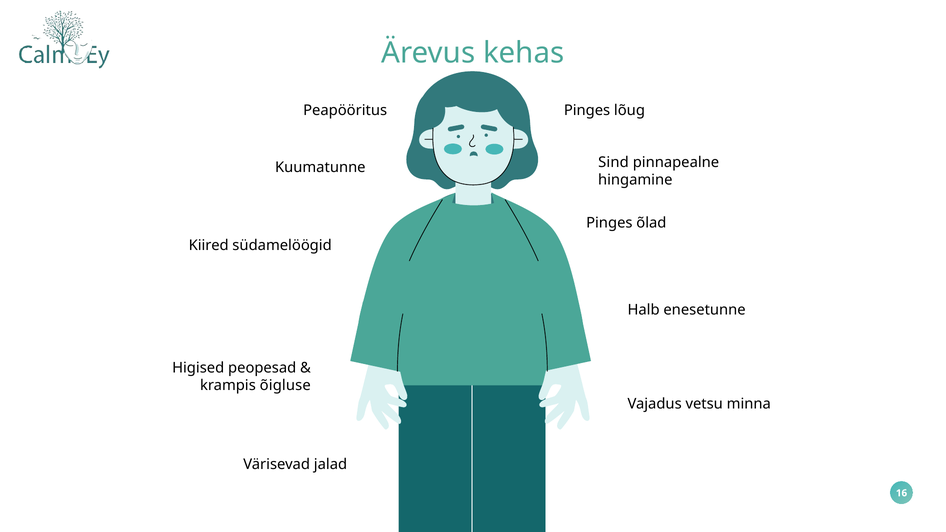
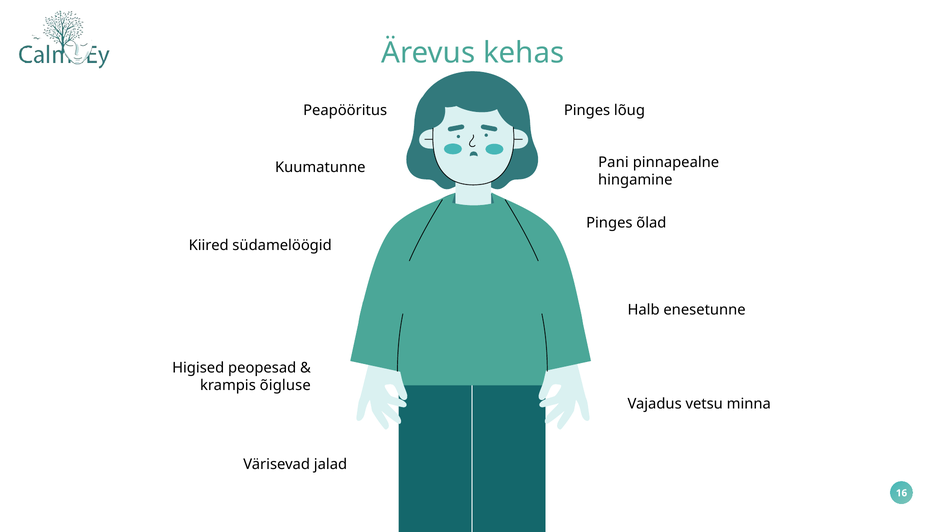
Sind: Sind -> Pani (613, 162)
